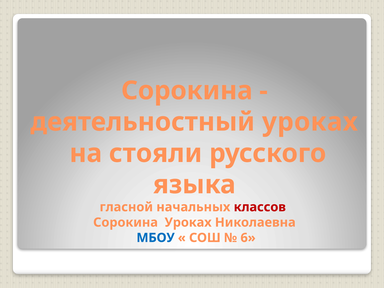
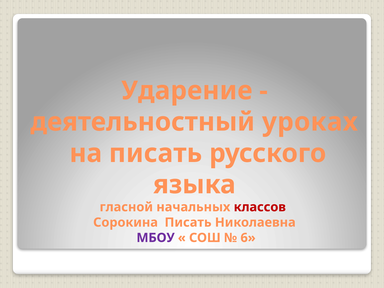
Сорокина: Сорокина -> Ударение (187, 91)
на стояли: стояли -> писать (156, 153)
Сорокина Уроках: Уроках -> Писать (188, 222)
МБОУ colour: blue -> purple (156, 238)
